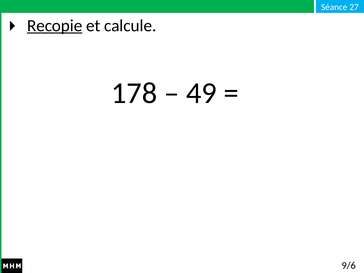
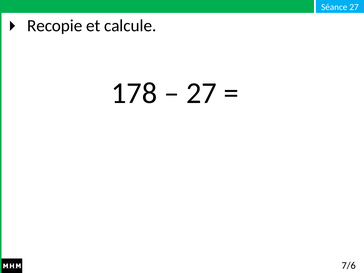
Recopie underline: present -> none (55, 26)
49: 49 -> 27 (201, 93)
9/6: 9/6 -> 7/6 (349, 266)
